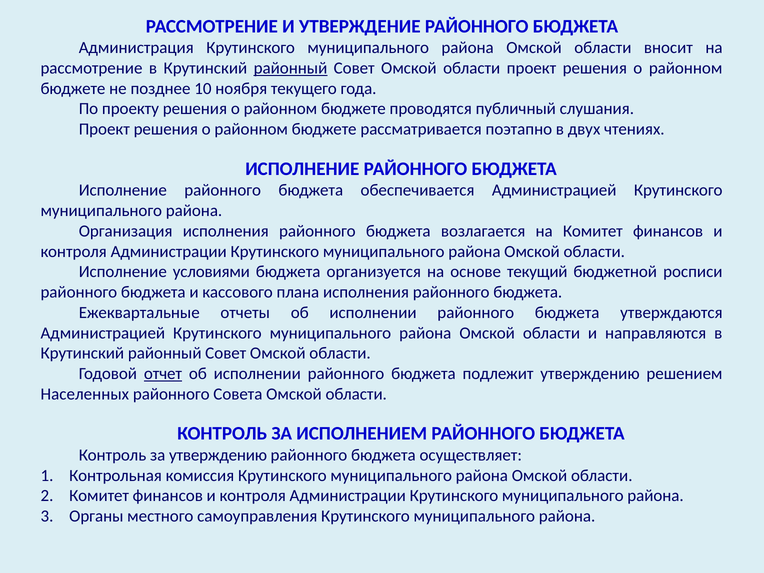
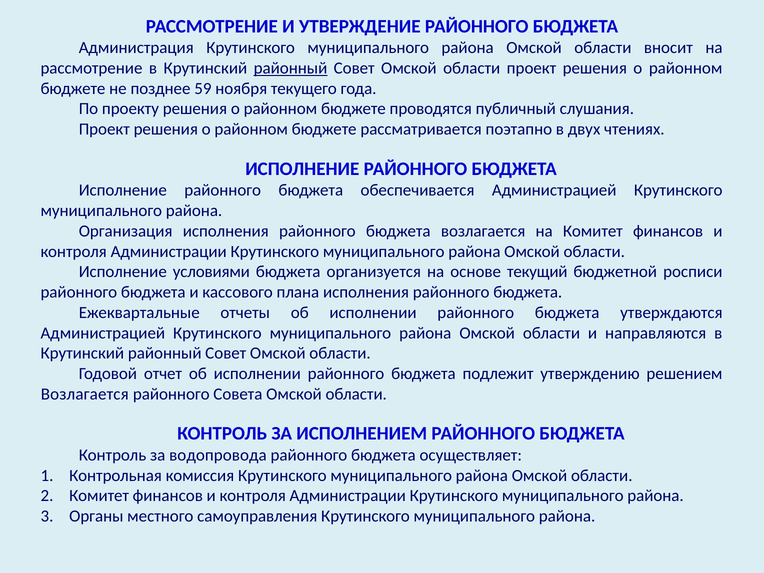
10: 10 -> 59 (203, 89)
отчет underline: present -> none (163, 374)
Населенных: Населенных -> Возлагается (85, 394)
за утверждению: утверждению -> водопровода (218, 455)
